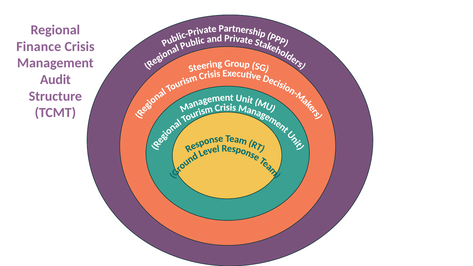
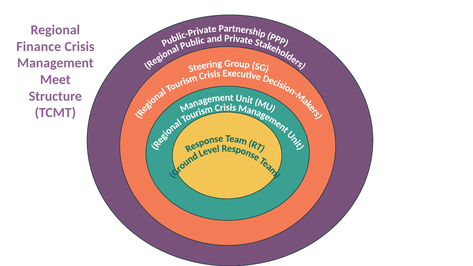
Audit: Audit -> Meet (55, 80)
